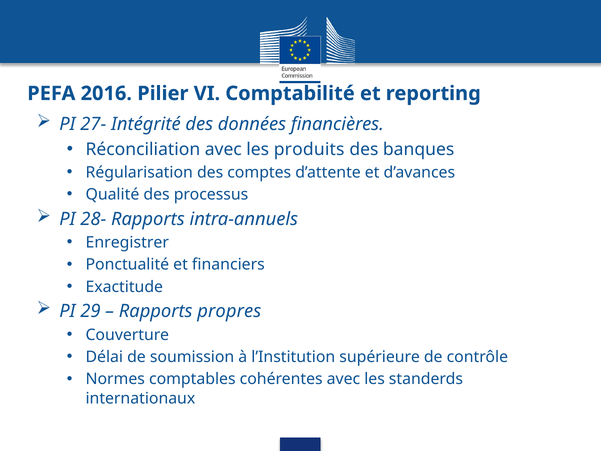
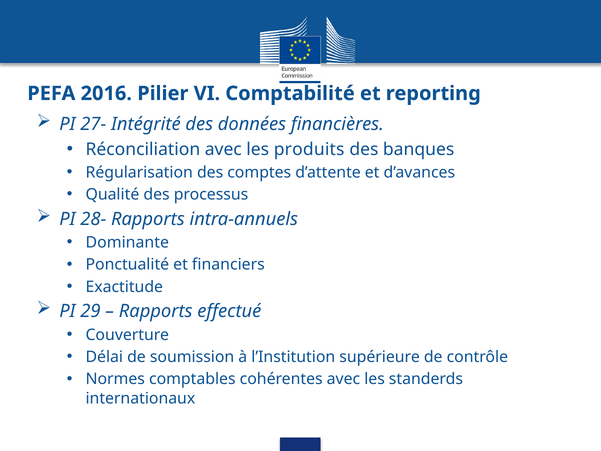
Enregistrer: Enregistrer -> Dominante (127, 242)
propres: propres -> effectué (229, 311)
